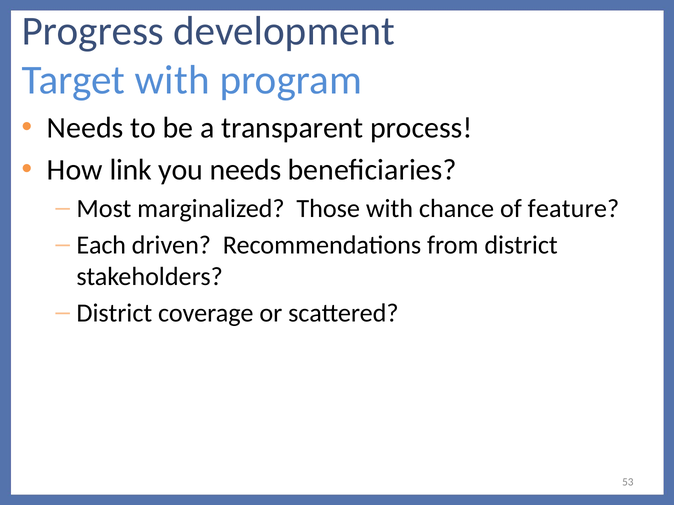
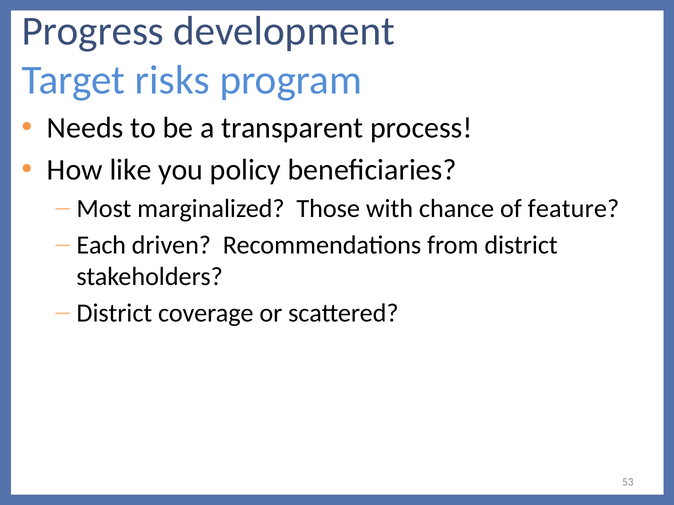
Target with: with -> risks (172, 80)
link: link -> like (131, 170)
you needs: needs -> policy (245, 170)
